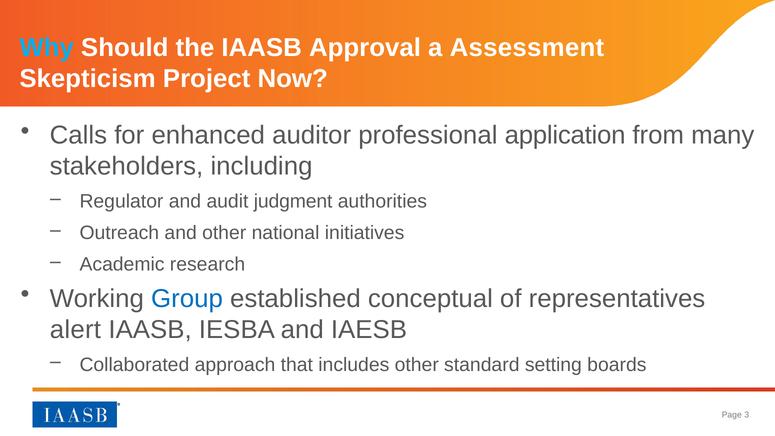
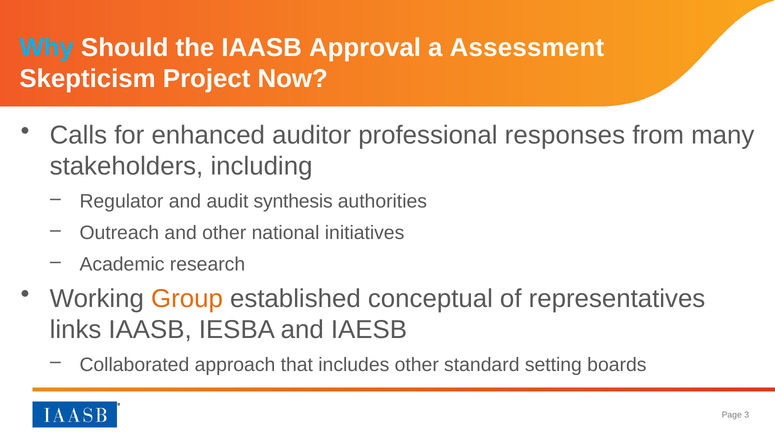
application: application -> responses (565, 135)
judgment: judgment -> synthesis (293, 201)
Group colour: blue -> orange (187, 299)
alert: alert -> links (76, 330)
